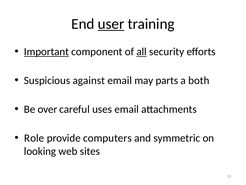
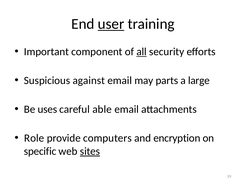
Important underline: present -> none (46, 52)
both: both -> large (199, 80)
over: over -> uses (47, 109)
uses: uses -> able (102, 109)
symmetric: symmetric -> encryption (177, 138)
looking: looking -> specific (40, 151)
sites underline: none -> present (90, 151)
